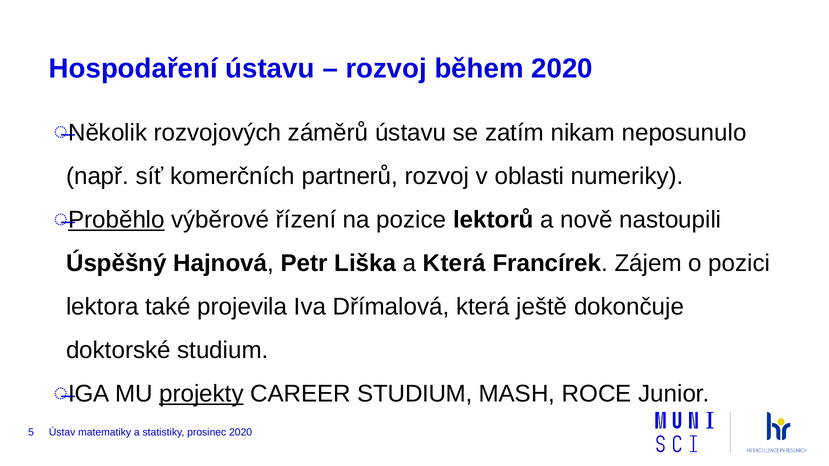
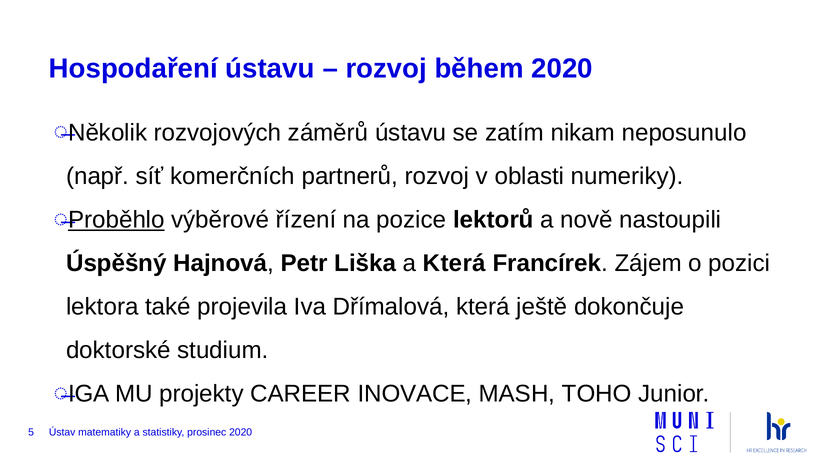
projekty underline: present -> none (201, 394)
CAREER STUDIUM: STUDIUM -> INOVACE (415, 394)
ROCE: ROCE -> TOHO (597, 394)
